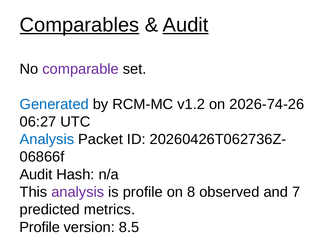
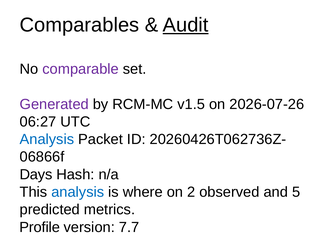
Comparables underline: present -> none (79, 25)
Generated colour: blue -> purple (54, 104)
v1.2: v1.2 -> v1.5 (191, 104)
2026-74-26: 2026-74-26 -> 2026-07-26 (267, 104)
Audit: Audit -> Days (36, 174)
analysis colour: purple -> blue (78, 192)
is profile: profile -> where (143, 192)
8: 8 -> 2 (191, 192)
7: 7 -> 5 (296, 192)
8.5: 8.5 -> 7.7 (129, 227)
